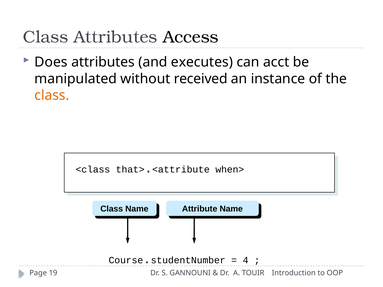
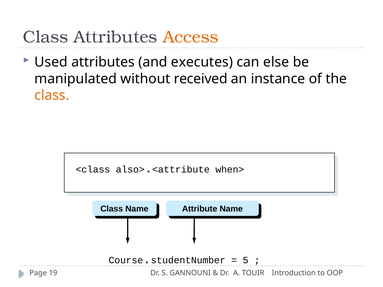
Access colour: black -> orange (191, 37)
Does: Does -> Used (51, 62)
acct: acct -> else (276, 62)
that>: that> -> also> (130, 170)
4: 4 -> 5 (246, 260)
